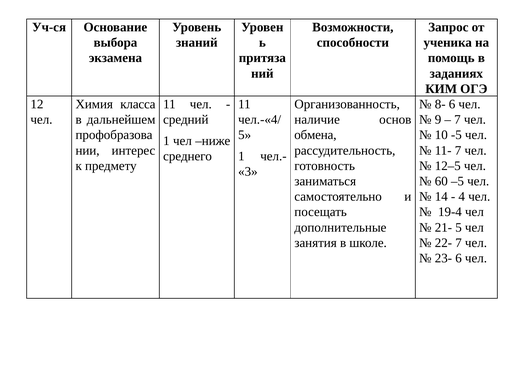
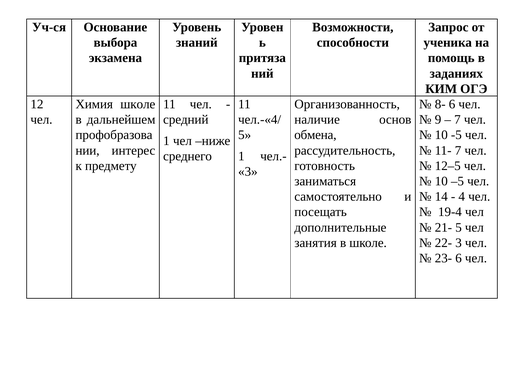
Химия класса: класса -> школе (138, 104)
60: 60 -> 10 (441, 181)
22- 7: 7 -> 3 (459, 243)
